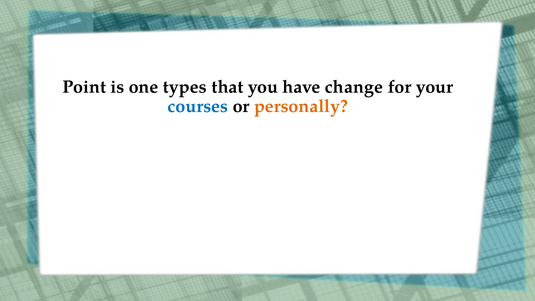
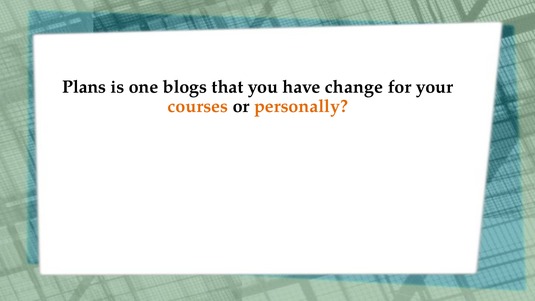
Point: Point -> Plans (84, 87)
types: types -> blogs (185, 87)
courses colour: blue -> orange (198, 106)
